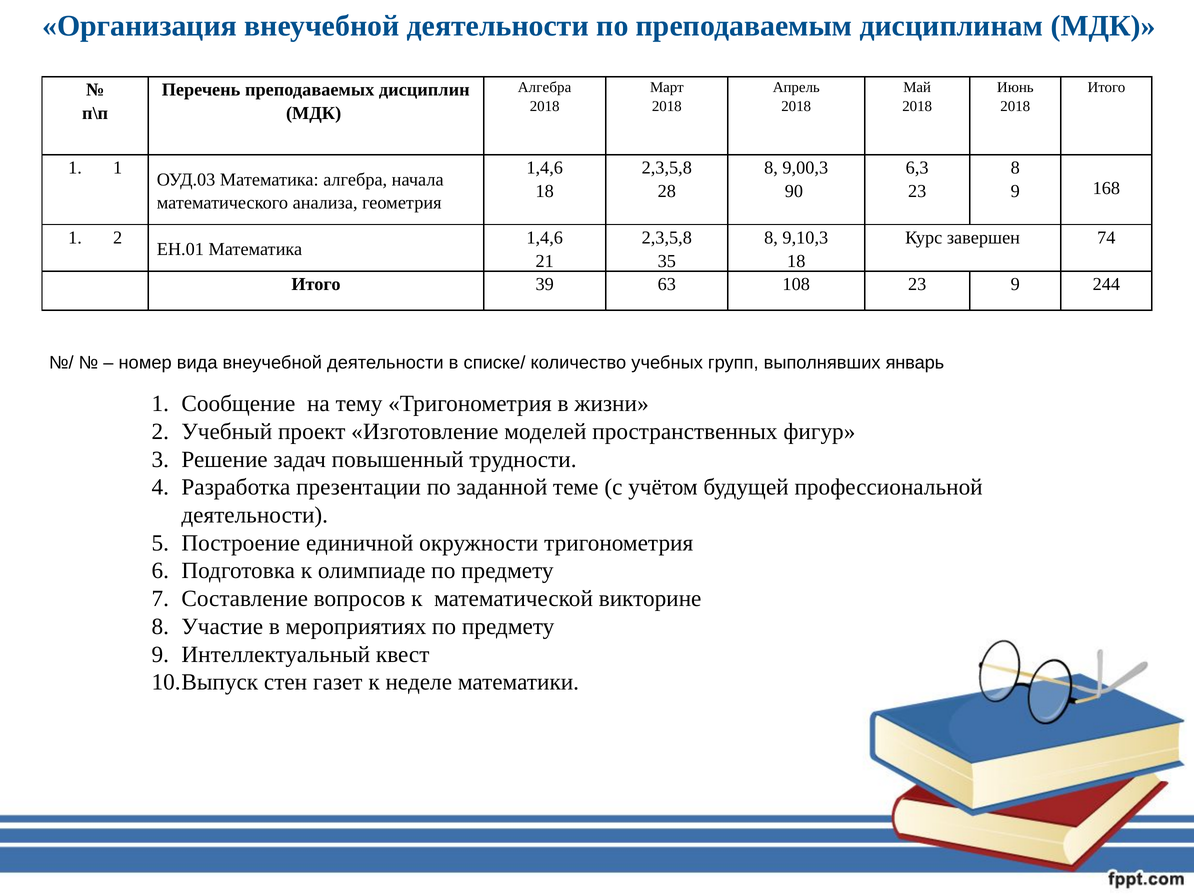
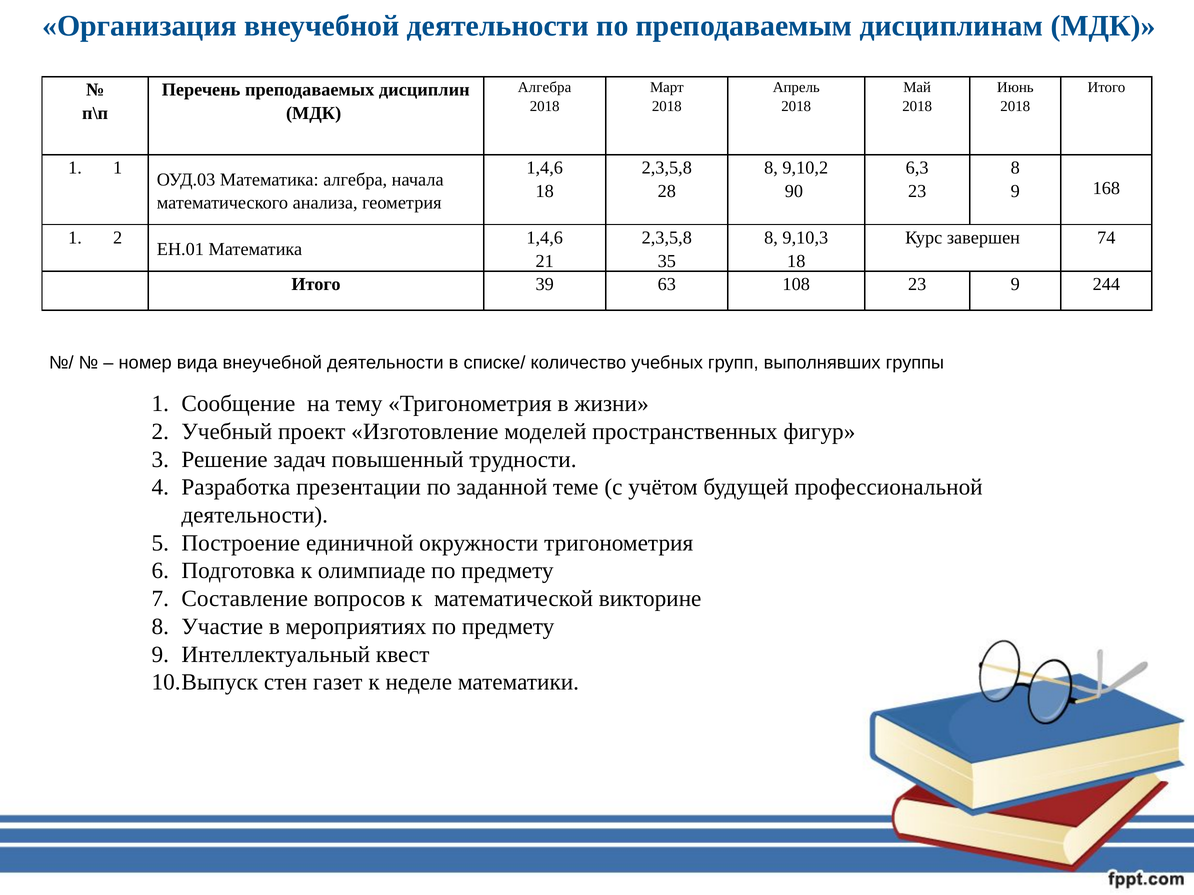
9,00,3: 9,00,3 -> 9,10,2 (805, 168)
январь: январь -> группы (915, 363)
